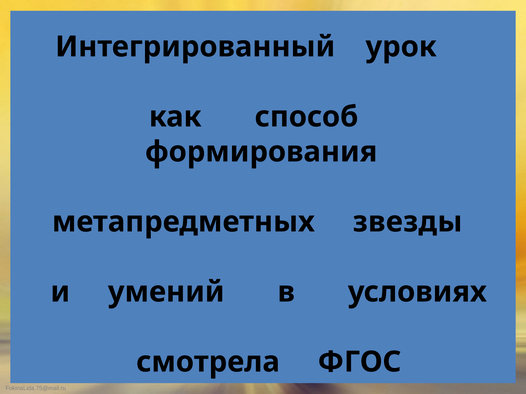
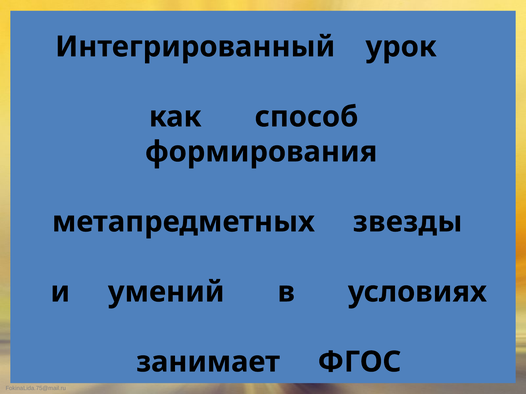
смотрела: смотрела -> занимает (208, 362)
